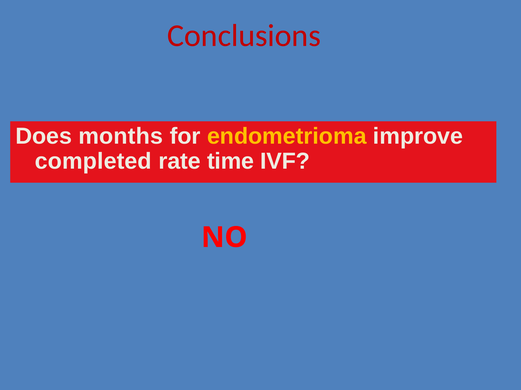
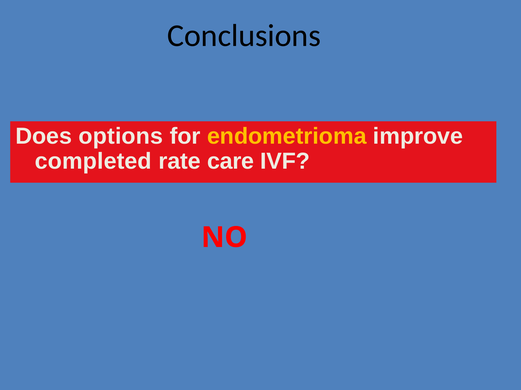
Conclusions colour: red -> black (244, 36)
months: months -> options (121, 136)
time: time -> care (231, 161)
